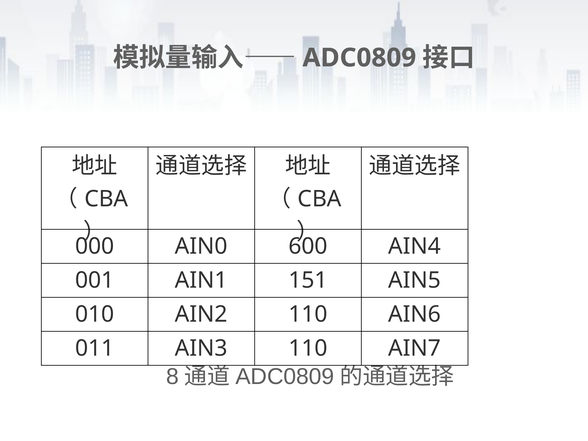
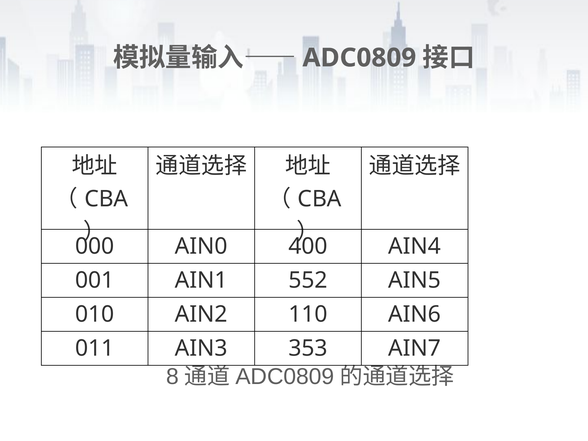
600: 600 -> 400 (308, 246)
151: 151 -> 552 (308, 280)
AIN3 110: 110 -> 353 (308, 348)
